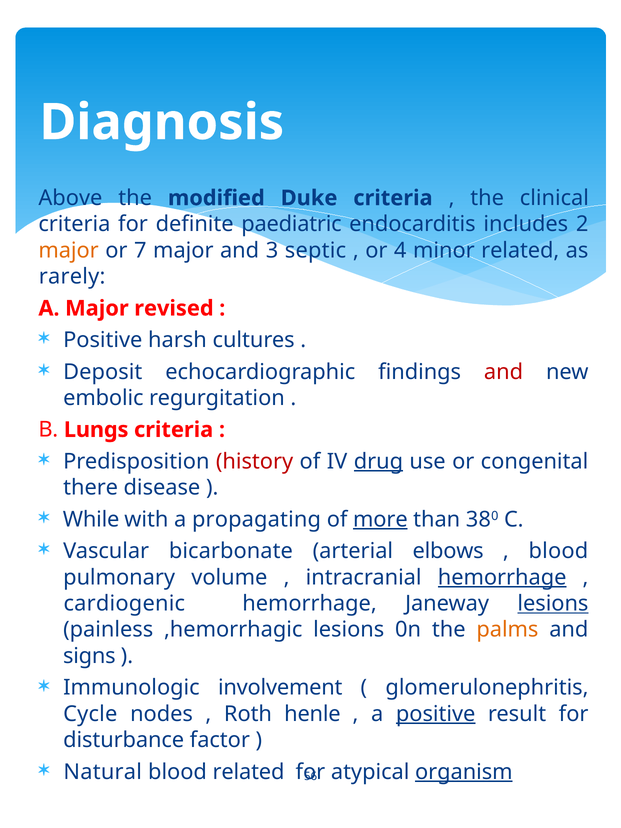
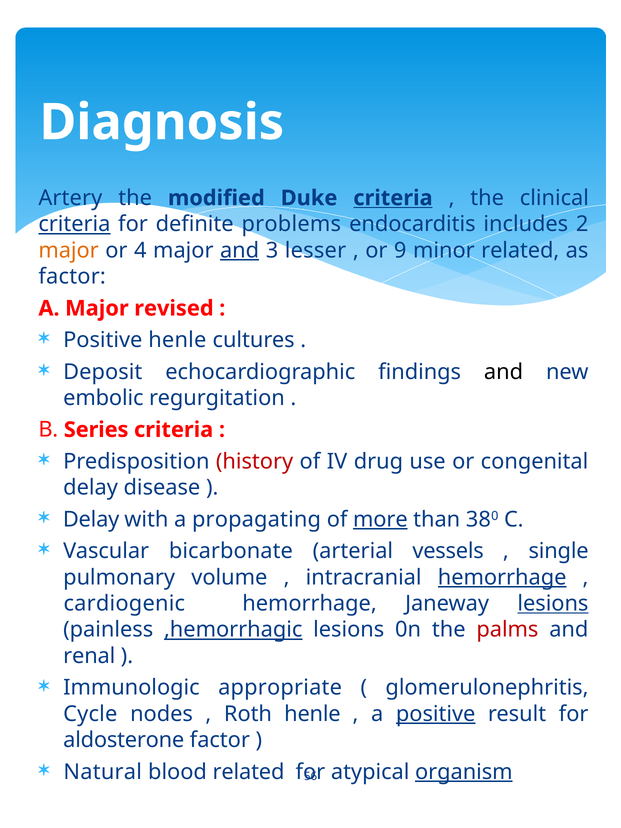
Above: Above -> Artery (70, 198)
criteria underline: none -> present (393, 198)
criteria underline: none -> present (74, 224)
paediatric: paediatric -> problems (291, 224)
7: 7 -> 4 (140, 250)
and underline: none -> present (240, 250)
septic: septic -> lesser (316, 250)
4: 4 -> 9 (400, 250)
rarely: rarely -> factor (72, 277)
Positive harsh: harsh -> henle (177, 340)
and colour: red -> black (504, 372)
Lungs: Lungs -> Series (96, 430)
drug underline: present -> none (378, 461)
there: there -> delay (91, 488)
While: While -> Delay (91, 519)
elbows: elbows -> vessels (448, 551)
blood: blood -> single (559, 551)
,hemorrhagic underline: none -> present (233, 630)
palms colour: orange -> red (507, 630)
signs: signs -> renal (89, 656)
involvement: involvement -> appropriate (280, 688)
disturbance: disturbance -> aldosterone (124, 740)
